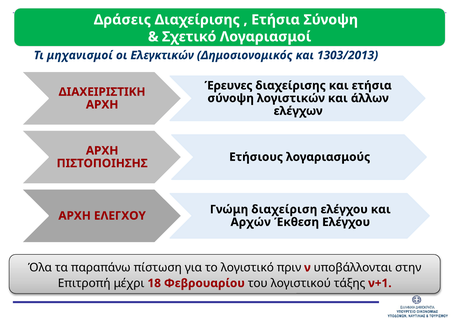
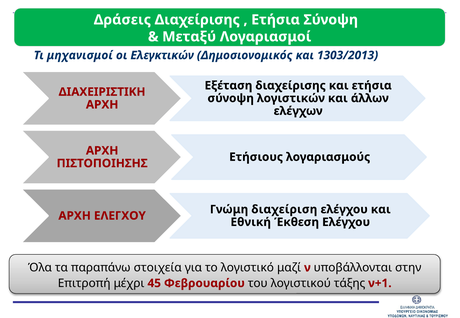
Σχετικό: Σχετικό -> Μεταξύ (189, 37)
Έρευνες: Έρευνες -> Εξέταση (228, 86)
Αρχών: Αρχών -> Εθνική (251, 222)
πίστωση: πίστωση -> στοιχεία (158, 268)
πριν: πριν -> μαζί (289, 268)
18: 18 -> 45 (154, 284)
